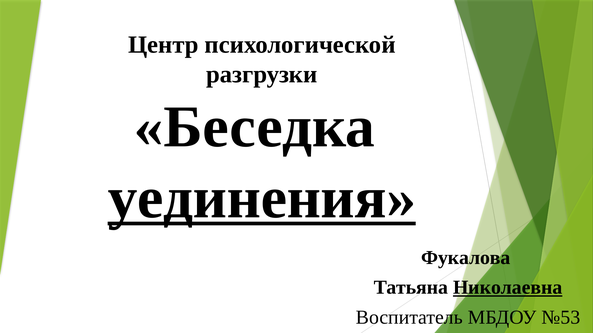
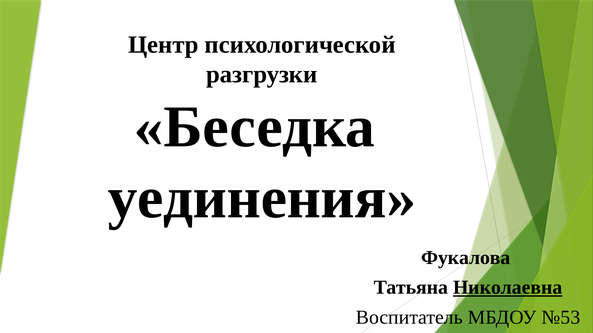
уединения underline: present -> none (262, 198)
